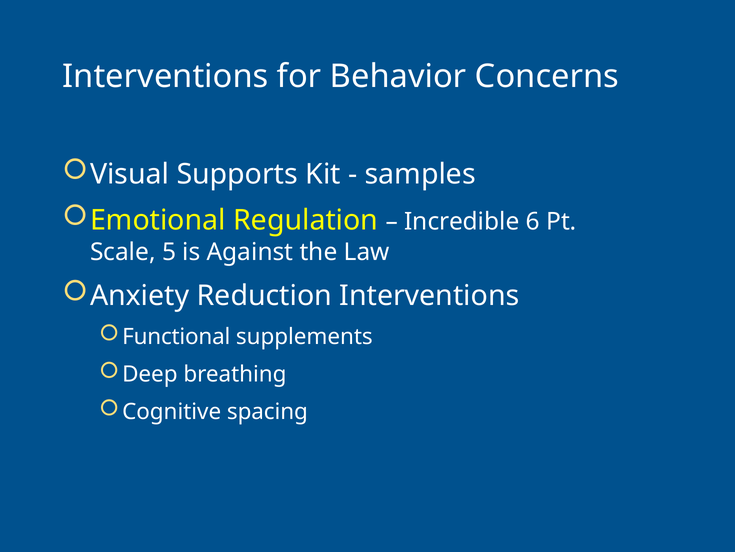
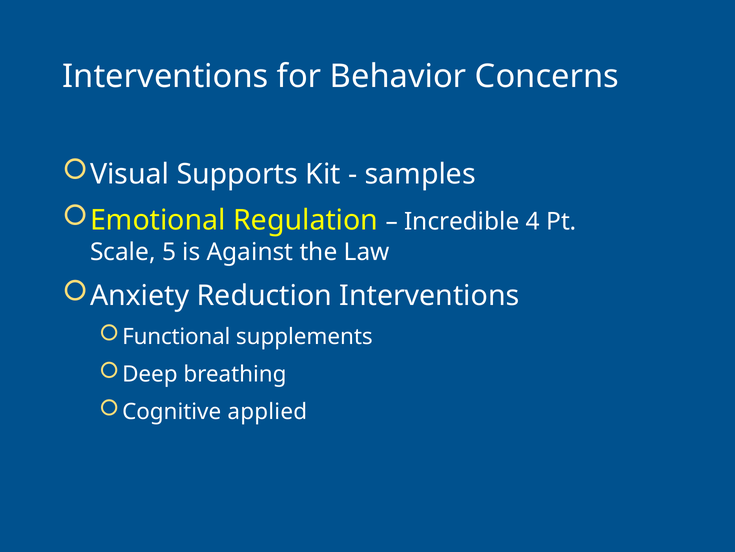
6: 6 -> 4 (533, 221)
spacing: spacing -> applied (267, 411)
